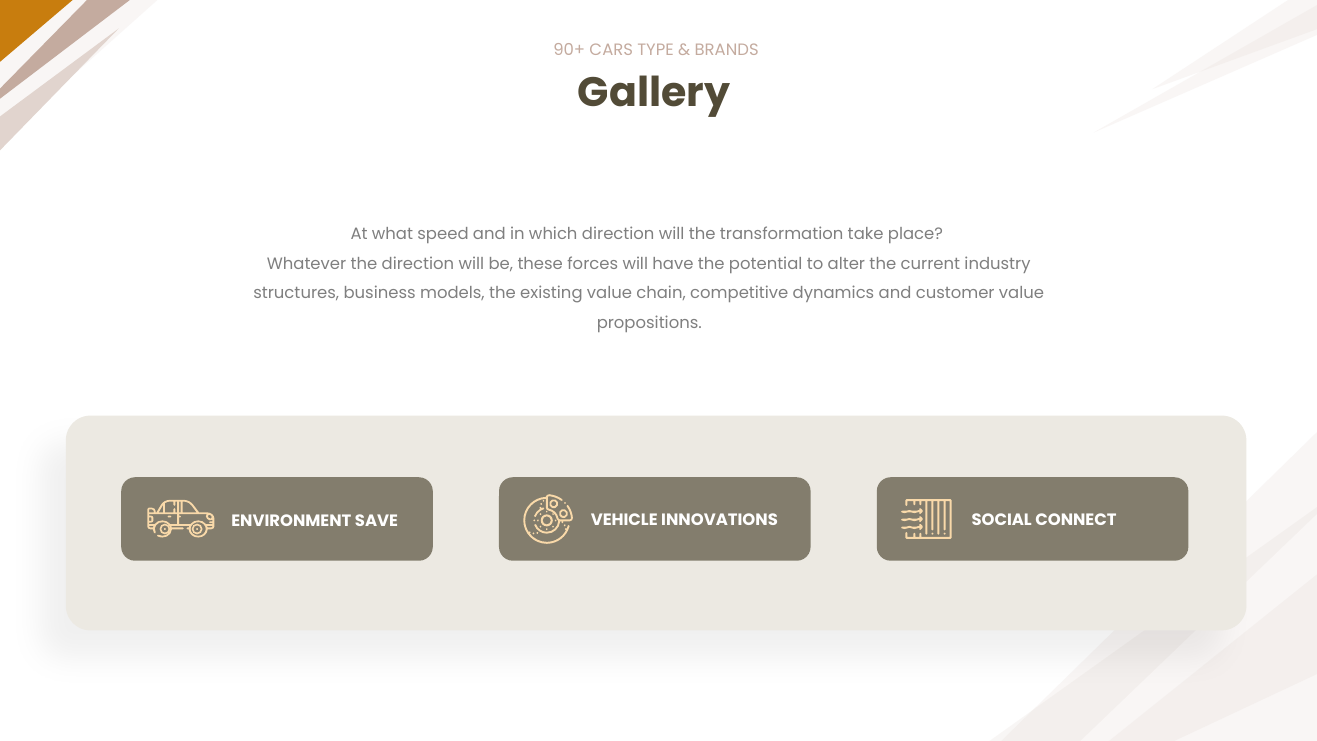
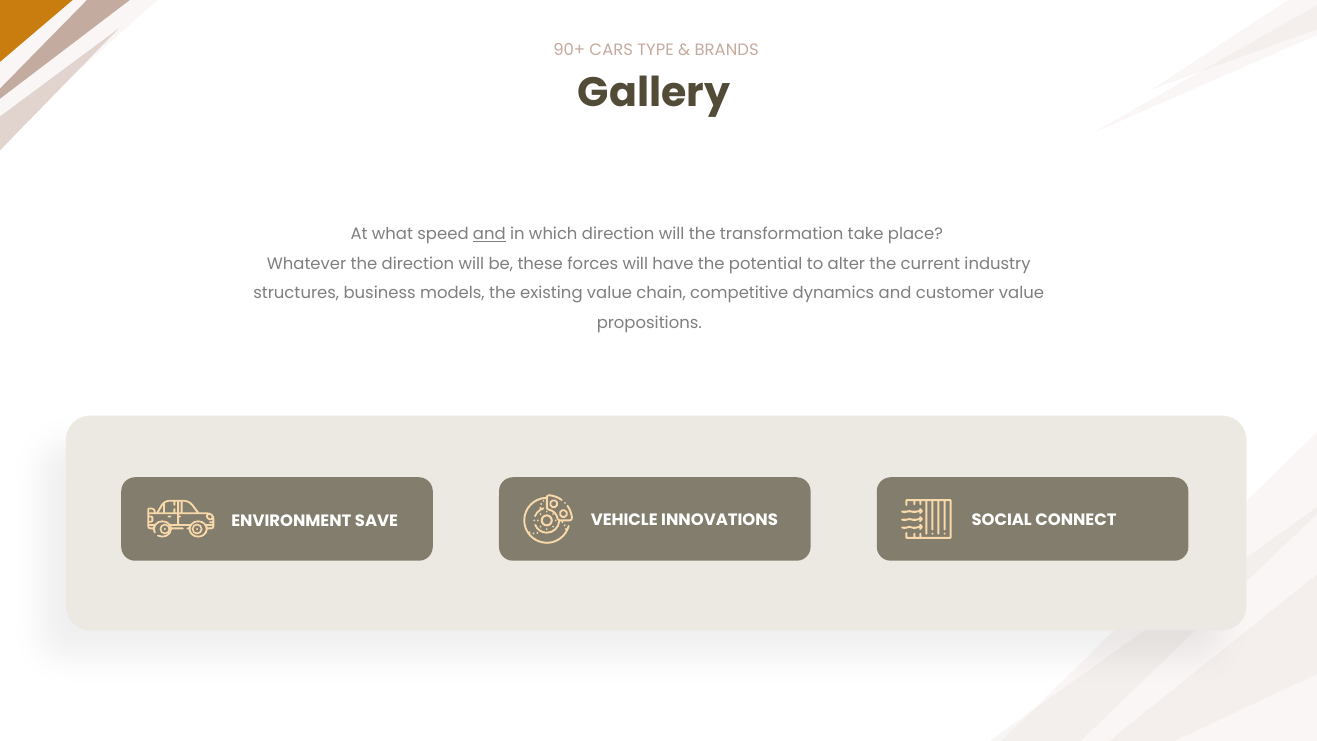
and underline: none -> present (489, 234)
